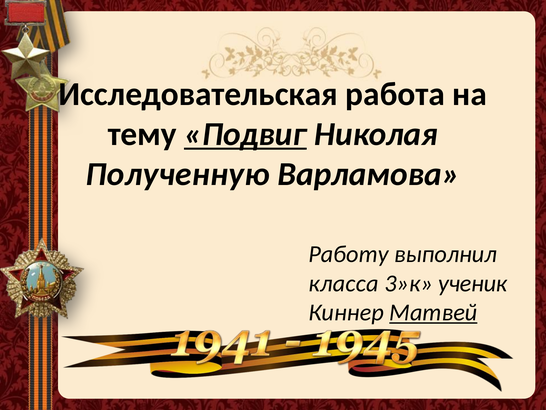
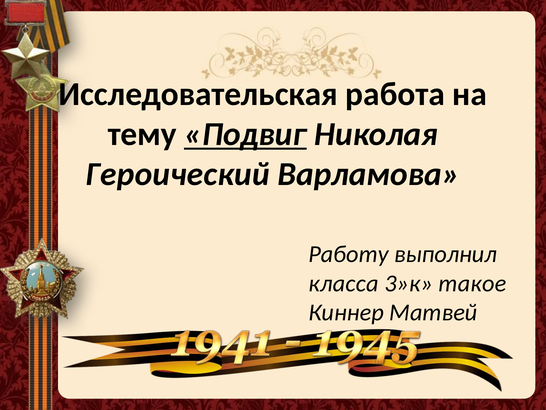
Полученную: Полученную -> Героический (178, 174)
ученик: ученик -> такое (472, 283)
Матвей underline: present -> none (433, 312)
